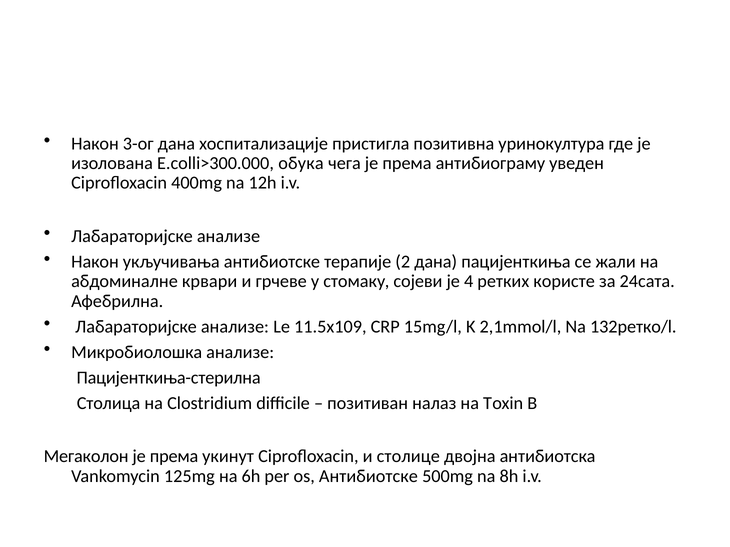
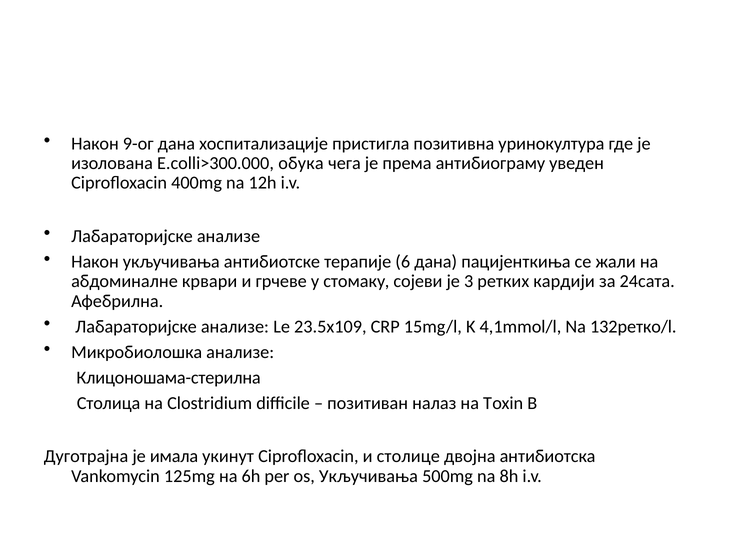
3-ог: 3-ог -> 9-ог (138, 144)
2: 2 -> 6 (403, 262)
4: 4 -> 3 (469, 282)
користе: користе -> кардији (564, 282)
11.5x109: 11.5x109 -> 23.5x109 (330, 327)
2,1mmol/l: 2,1mmol/l -> 4,1mmol/l (520, 327)
Пацијенткиња-стерилна: Пацијенткиња-стерилна -> Клицоношама-стерилна (169, 378)
Мегаколон: Мегаколон -> Дуготрајна (86, 457)
према: према -> имала (174, 457)
os Антибиотске: Антибиотске -> Укључивања (368, 477)
